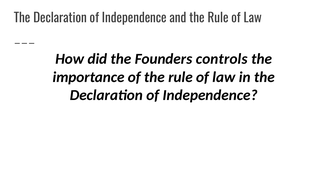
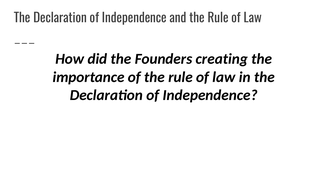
controls: controls -> creating (222, 59)
